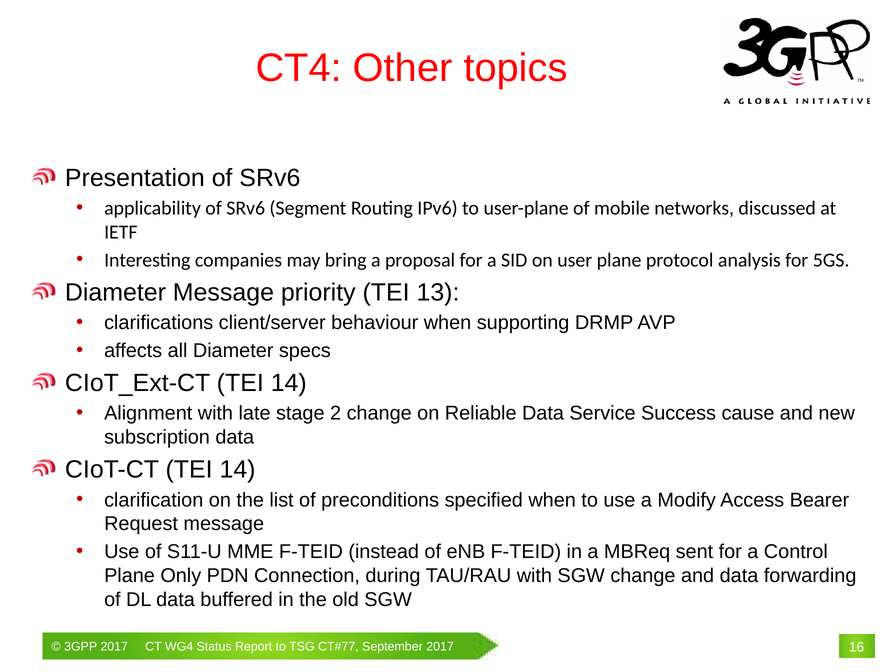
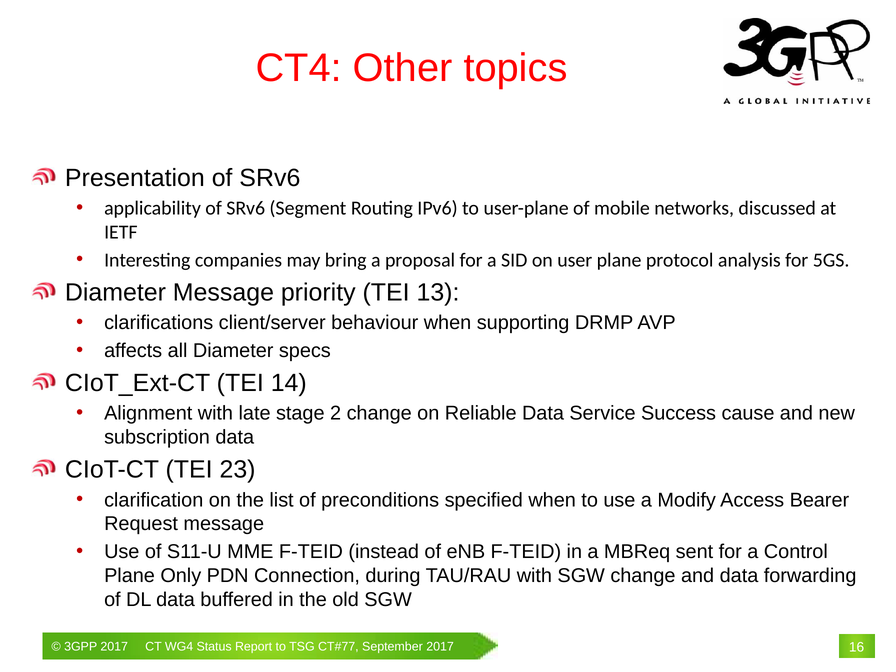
CIoT-CT TEI 14: 14 -> 23 (238, 469)
